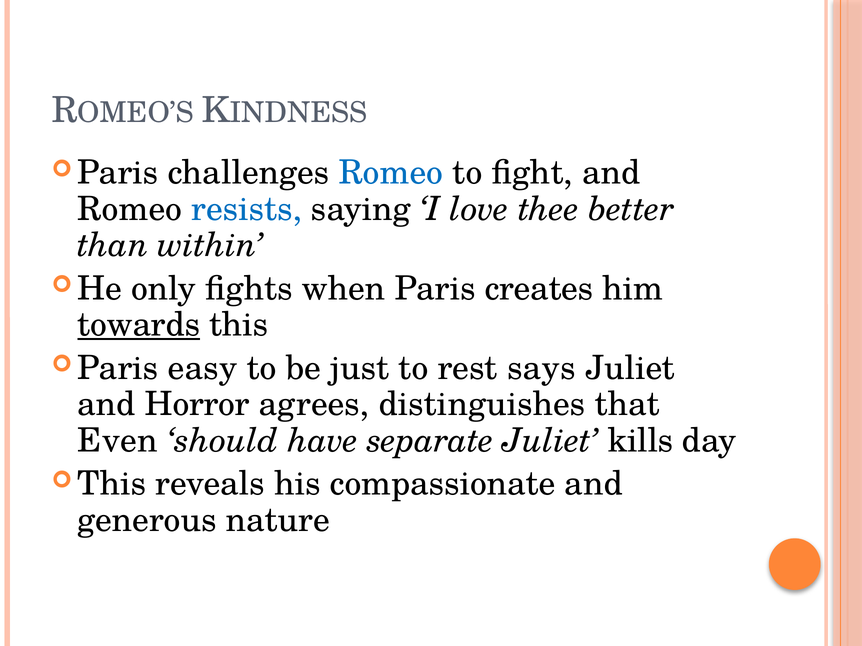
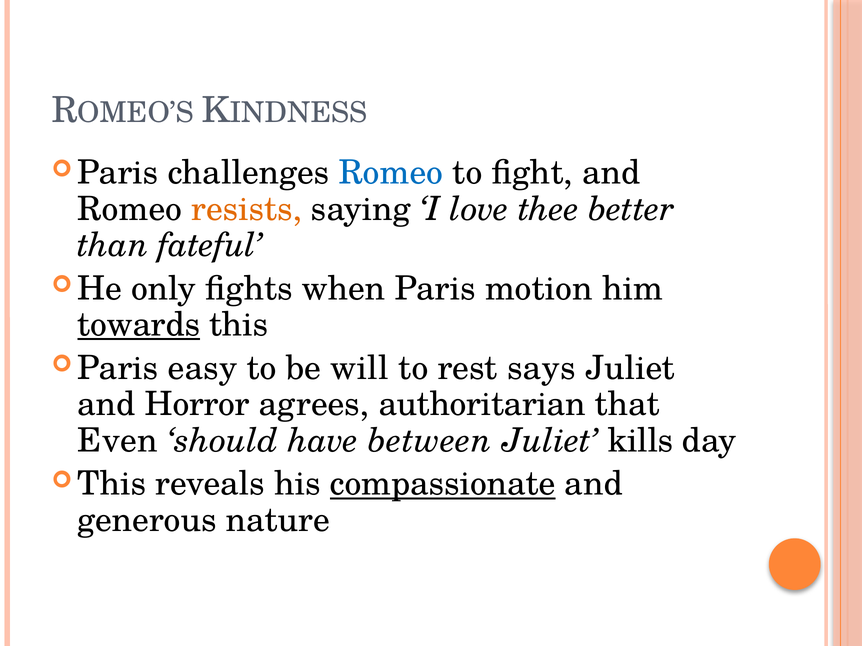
resists colour: blue -> orange (247, 209)
within: within -> fateful (210, 245)
creates: creates -> motion (539, 289)
just: just -> will (360, 368)
distinguishes: distinguishes -> authoritarian (482, 405)
separate: separate -> between (430, 441)
compassionate underline: none -> present (443, 484)
